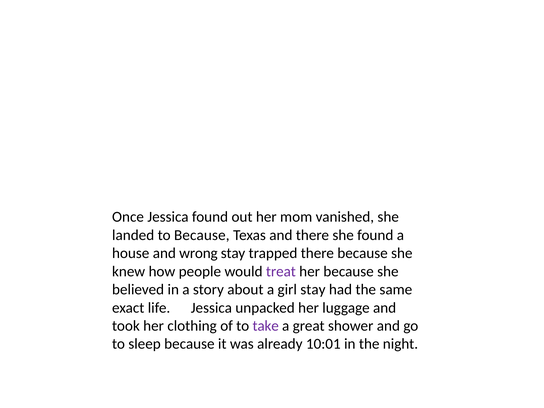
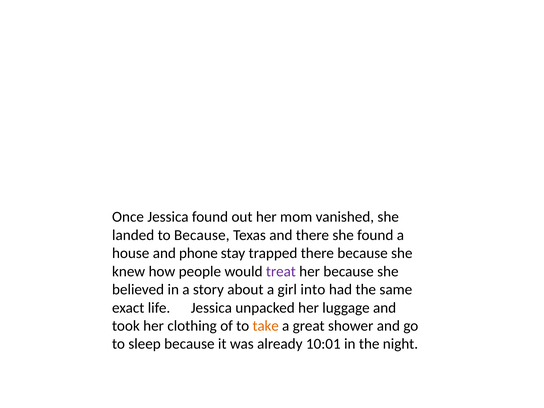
wrong: wrong -> phone (198, 253)
girl stay: stay -> into (313, 290)
take colour: purple -> orange (266, 326)
